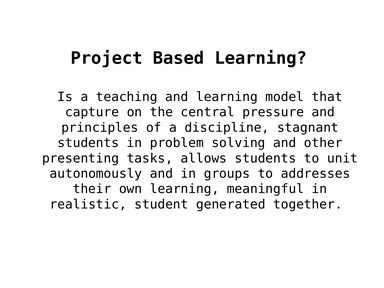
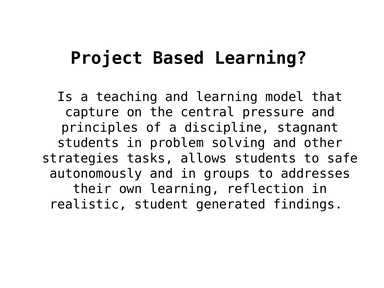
presenting: presenting -> strategies (81, 158)
unit: unit -> safe (343, 158)
meaningful: meaningful -> reflection (265, 189)
together: together -> findings (308, 204)
